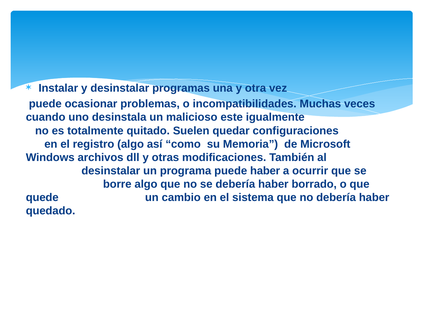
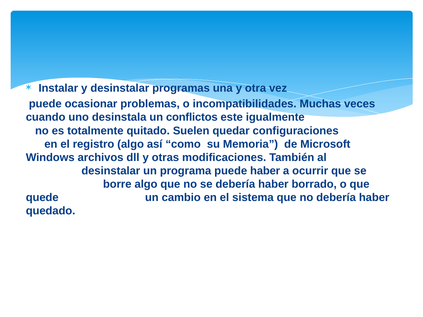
malicioso: malicioso -> conflictos (192, 117)
